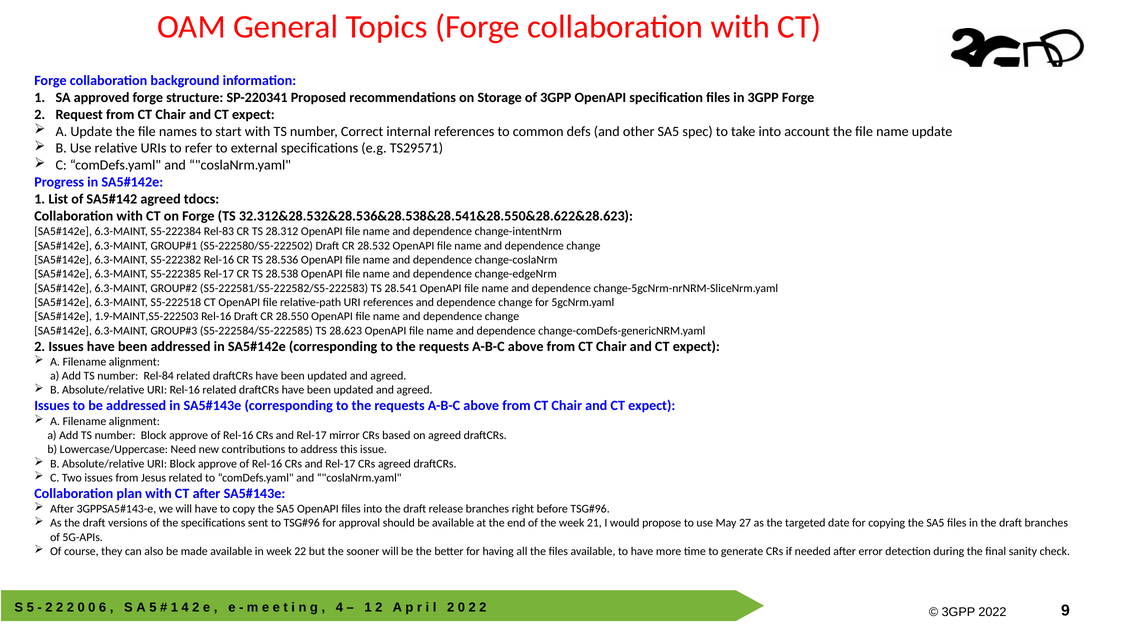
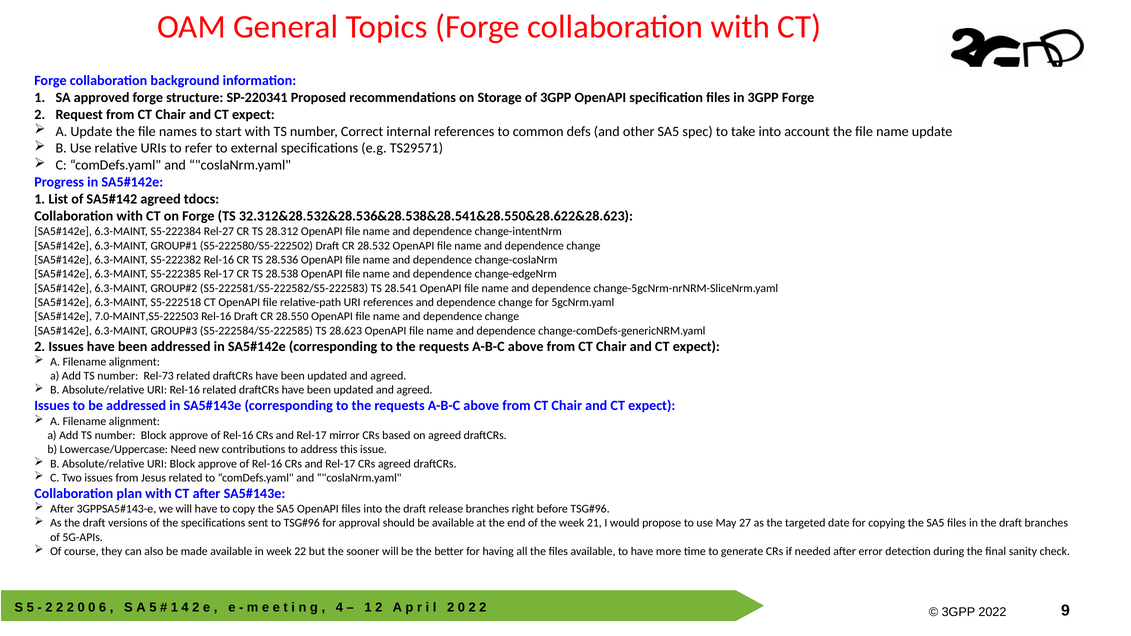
Rel-83: Rel-83 -> Rel-27 (219, 232)
1.9-MAINT,S5-222503: 1.9-MAINT,S5-222503 -> 7.0-MAINT,S5-222503 (147, 317)
Rel-84: Rel-84 -> Rel-73 (159, 376)
